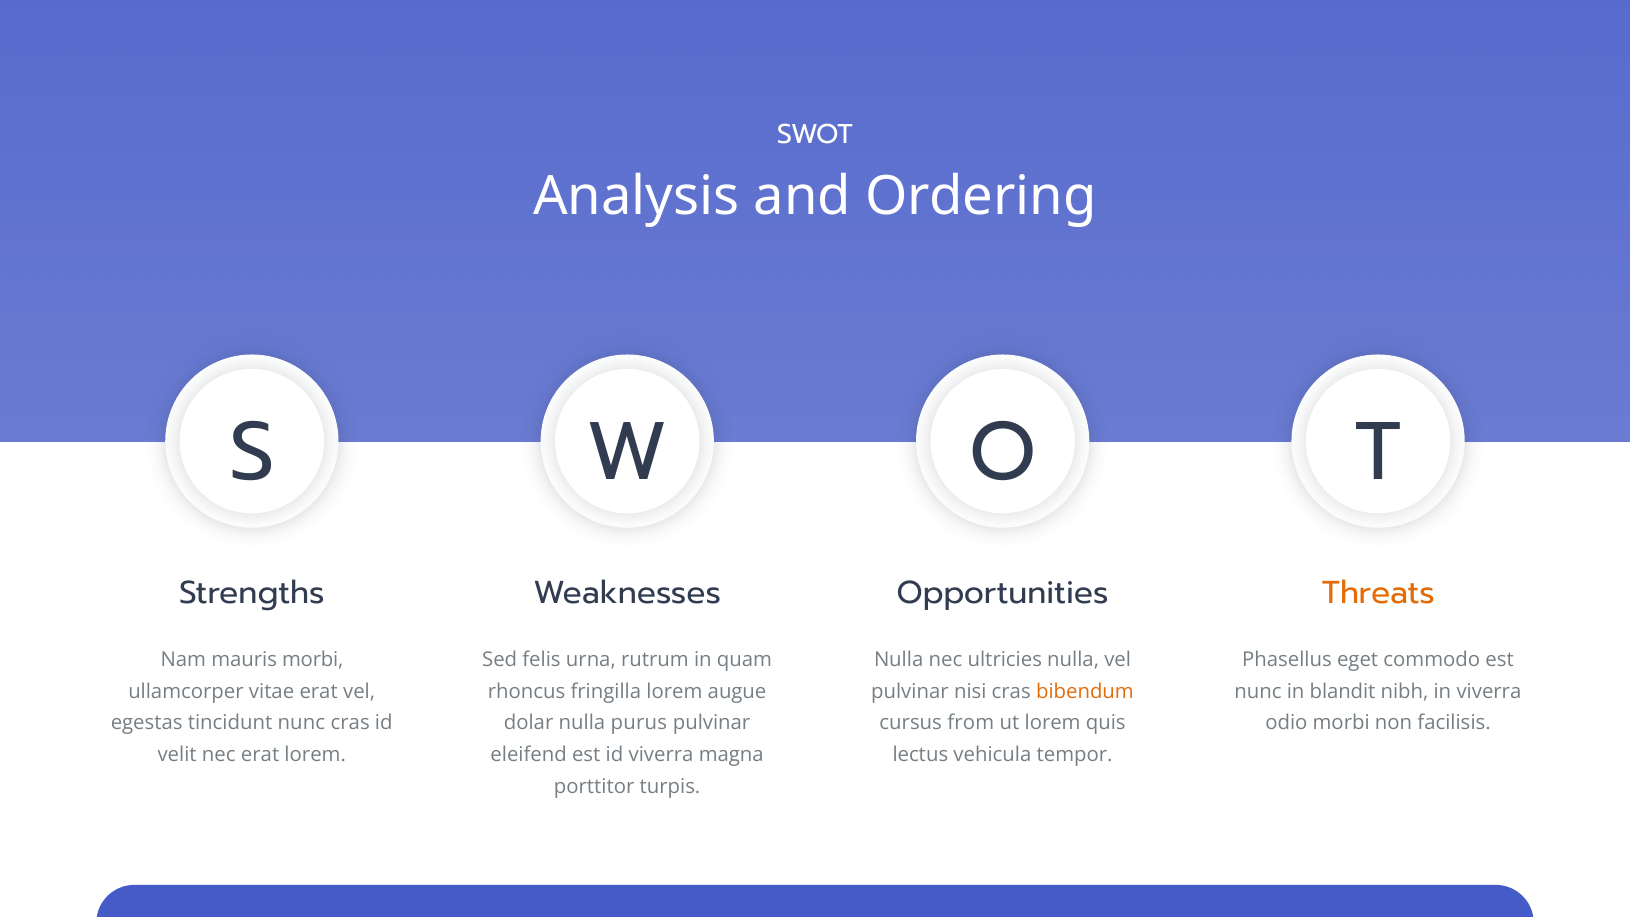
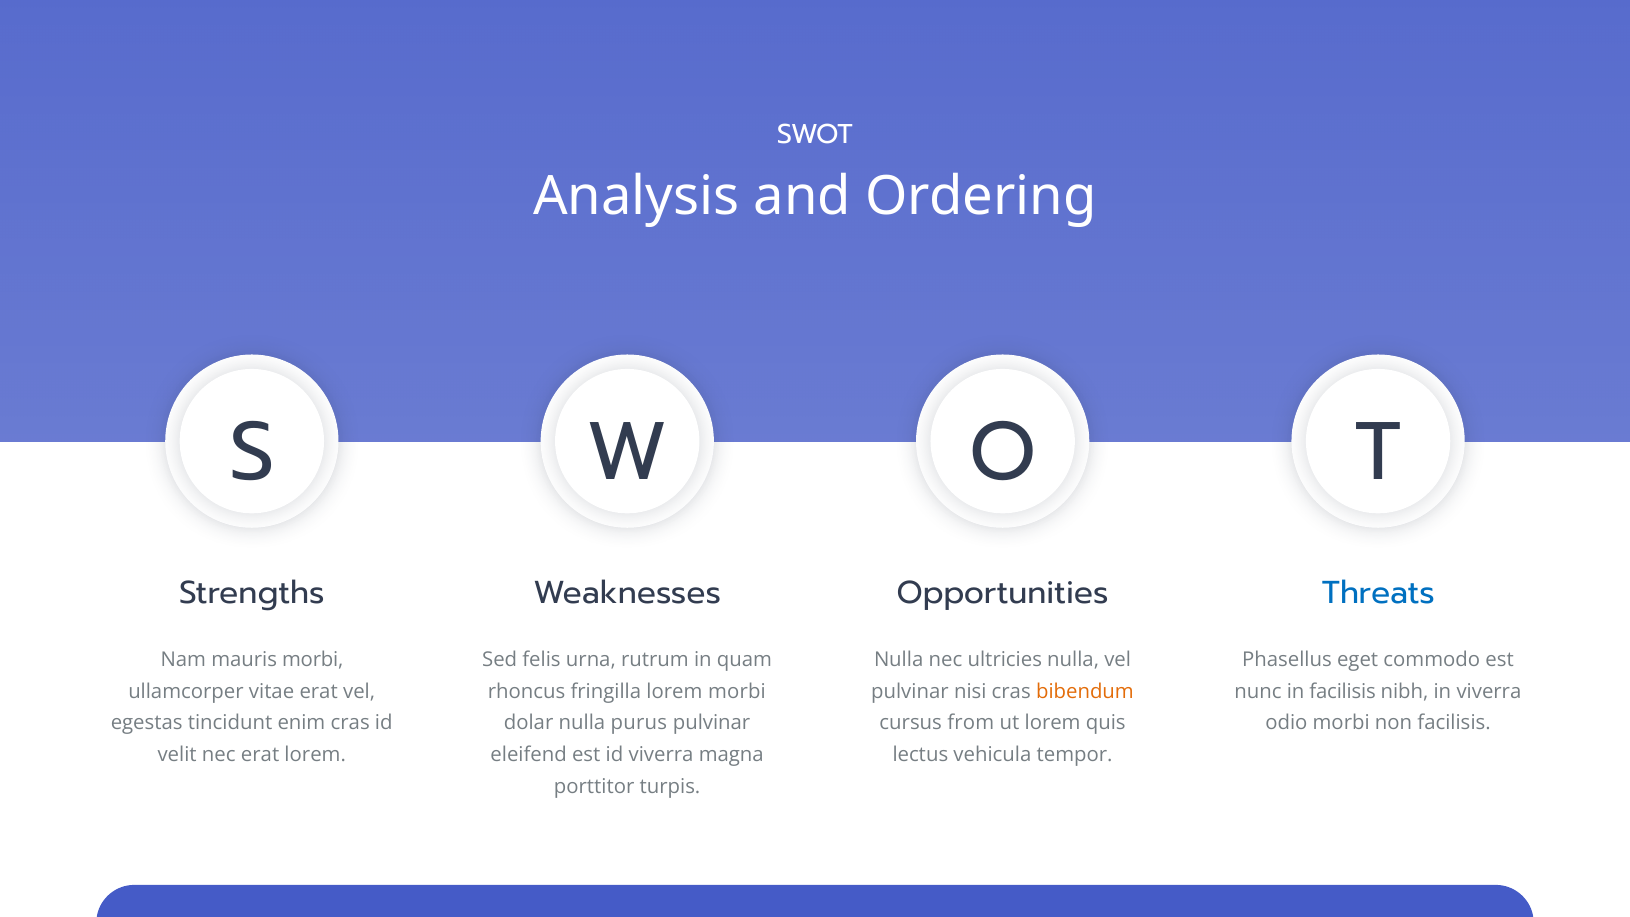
Threats colour: orange -> blue (1378, 593)
lorem augue: augue -> morbi (737, 691)
in blandit: blandit -> facilisis (1343, 691)
tincidunt nunc: nunc -> enim (301, 723)
